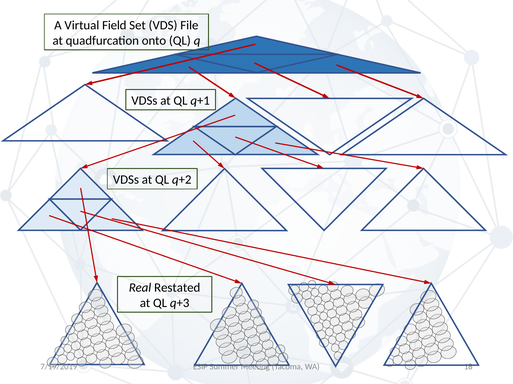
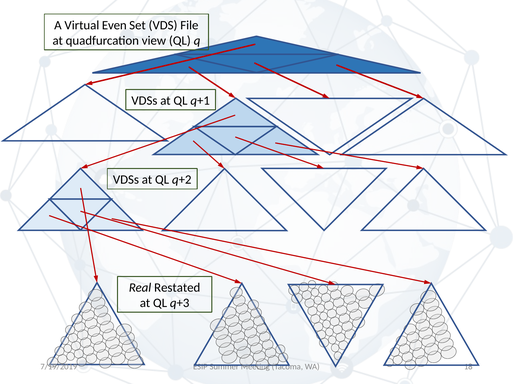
Field: Field -> Even (114, 25)
onto: onto -> view (154, 41)
